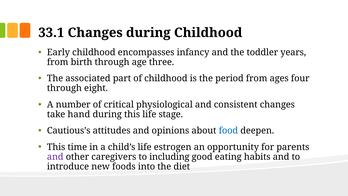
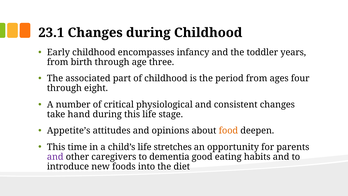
33.1: 33.1 -> 23.1 (51, 33)
Cautious’s: Cautious’s -> Appetite’s (69, 131)
food colour: blue -> orange (228, 131)
estrogen: estrogen -> stretches (173, 147)
including: including -> dementia (169, 157)
